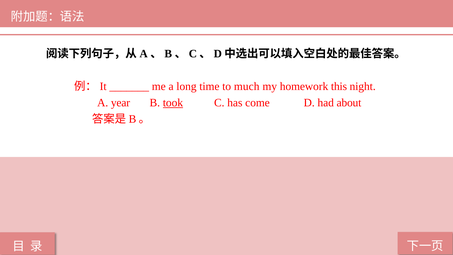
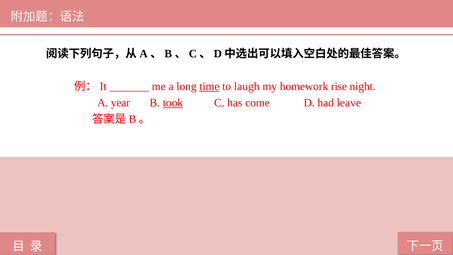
time underline: none -> present (209, 86)
much: much -> laugh (247, 86)
this: this -> rise (339, 86)
about: about -> leave (349, 103)
